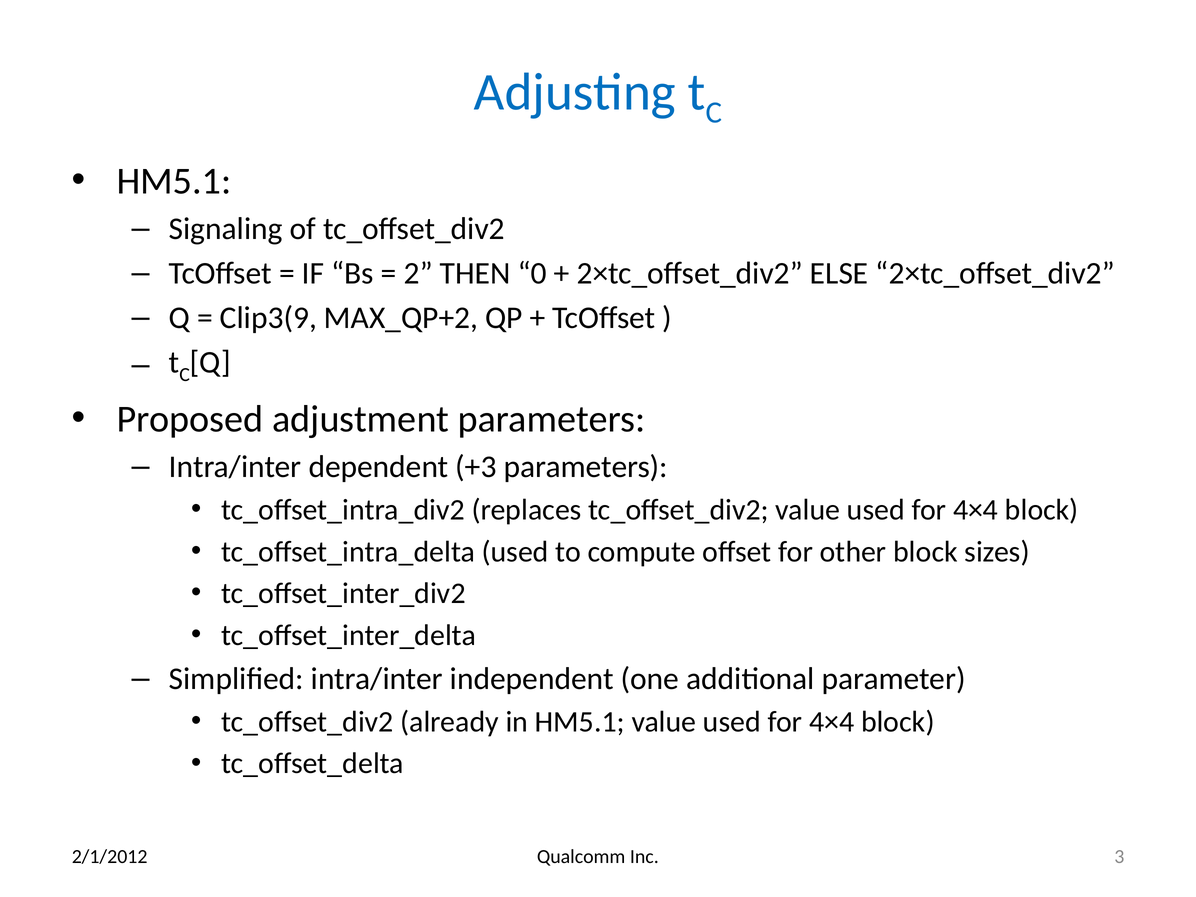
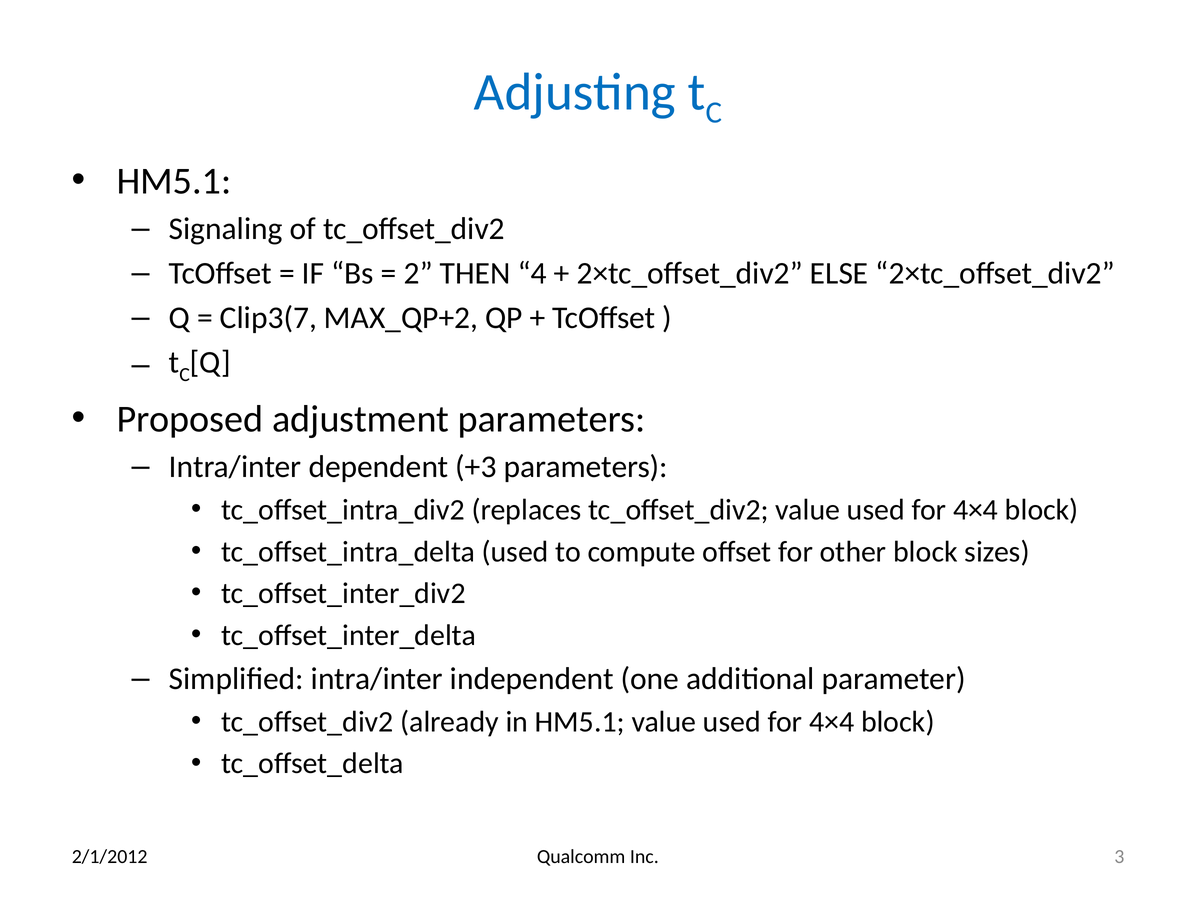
0: 0 -> 4 (532, 274)
Clip3(9: Clip3(9 -> Clip3(7 (268, 318)
